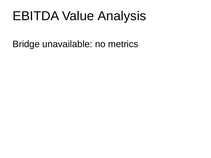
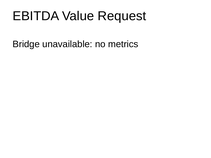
Analysis: Analysis -> Request (122, 16)
